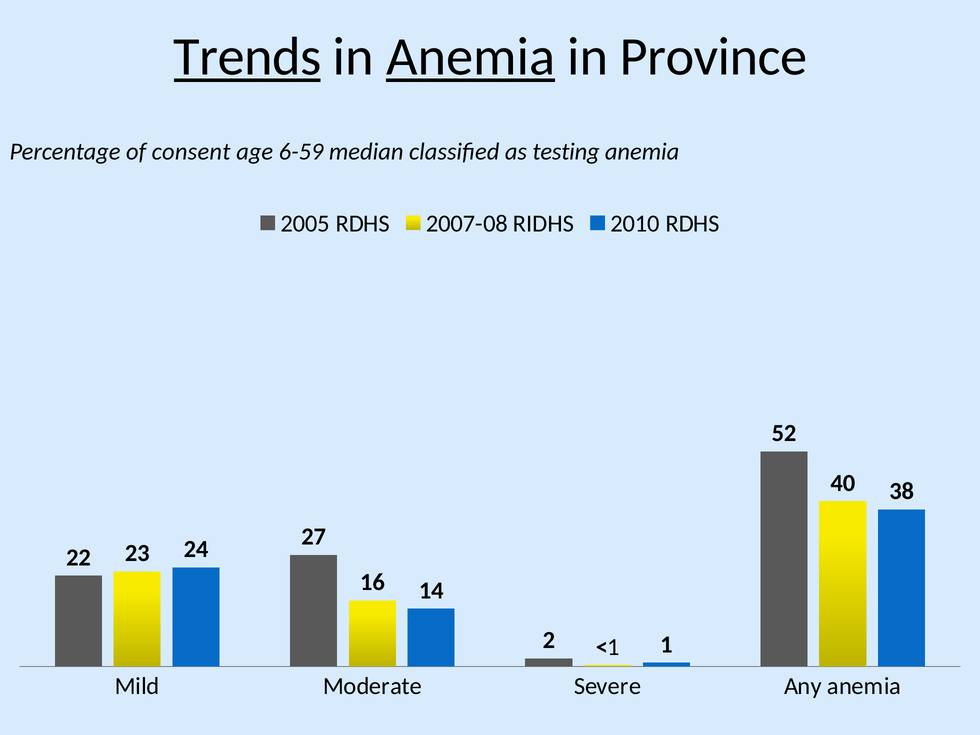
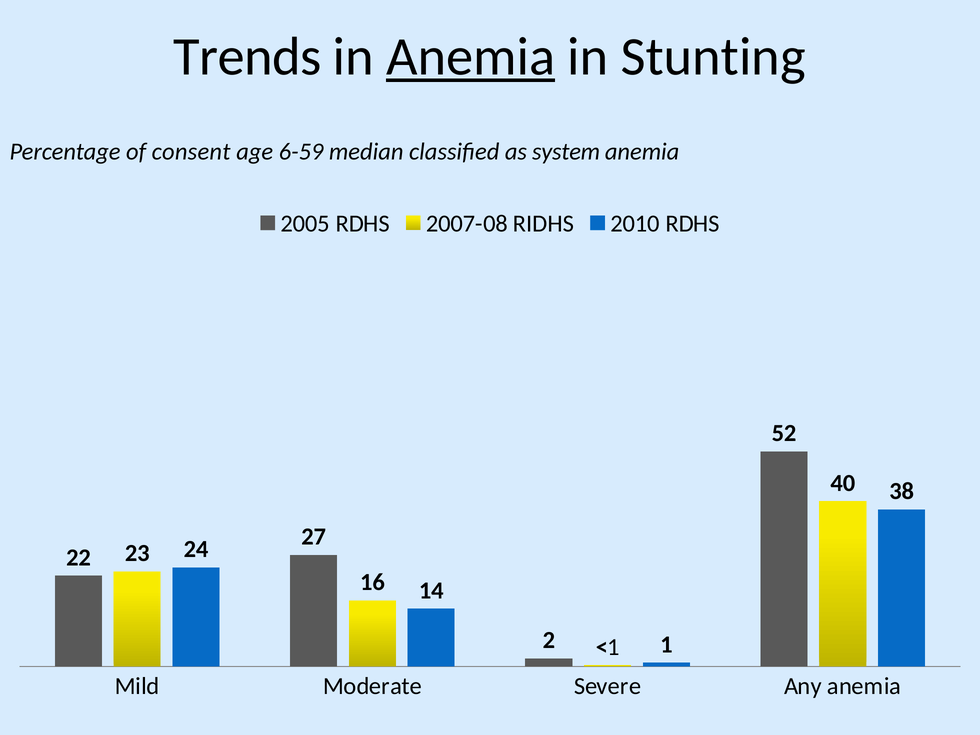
Trends underline: present -> none (248, 57)
Province: Province -> Stunting (713, 57)
testing: testing -> system (566, 152)
